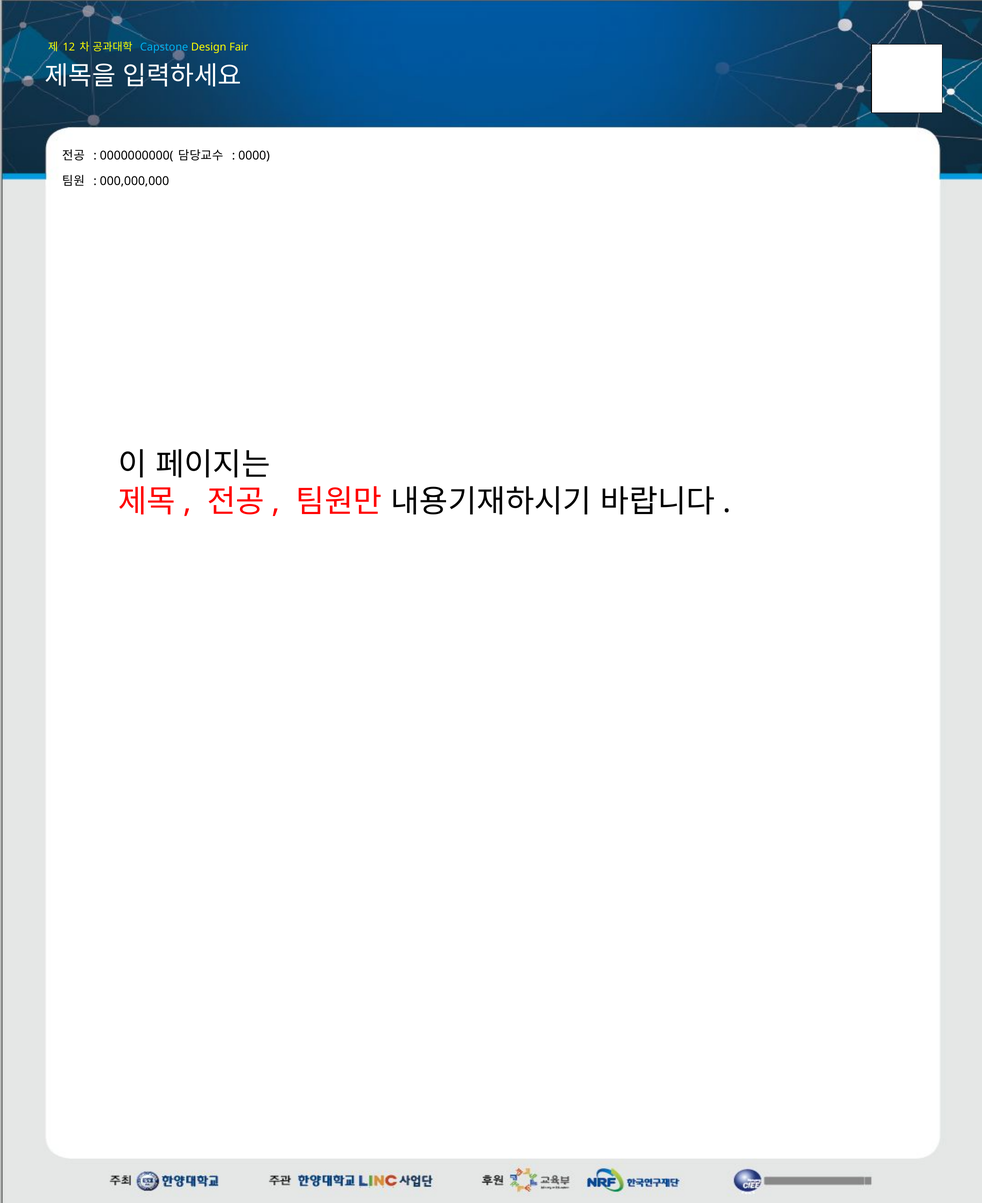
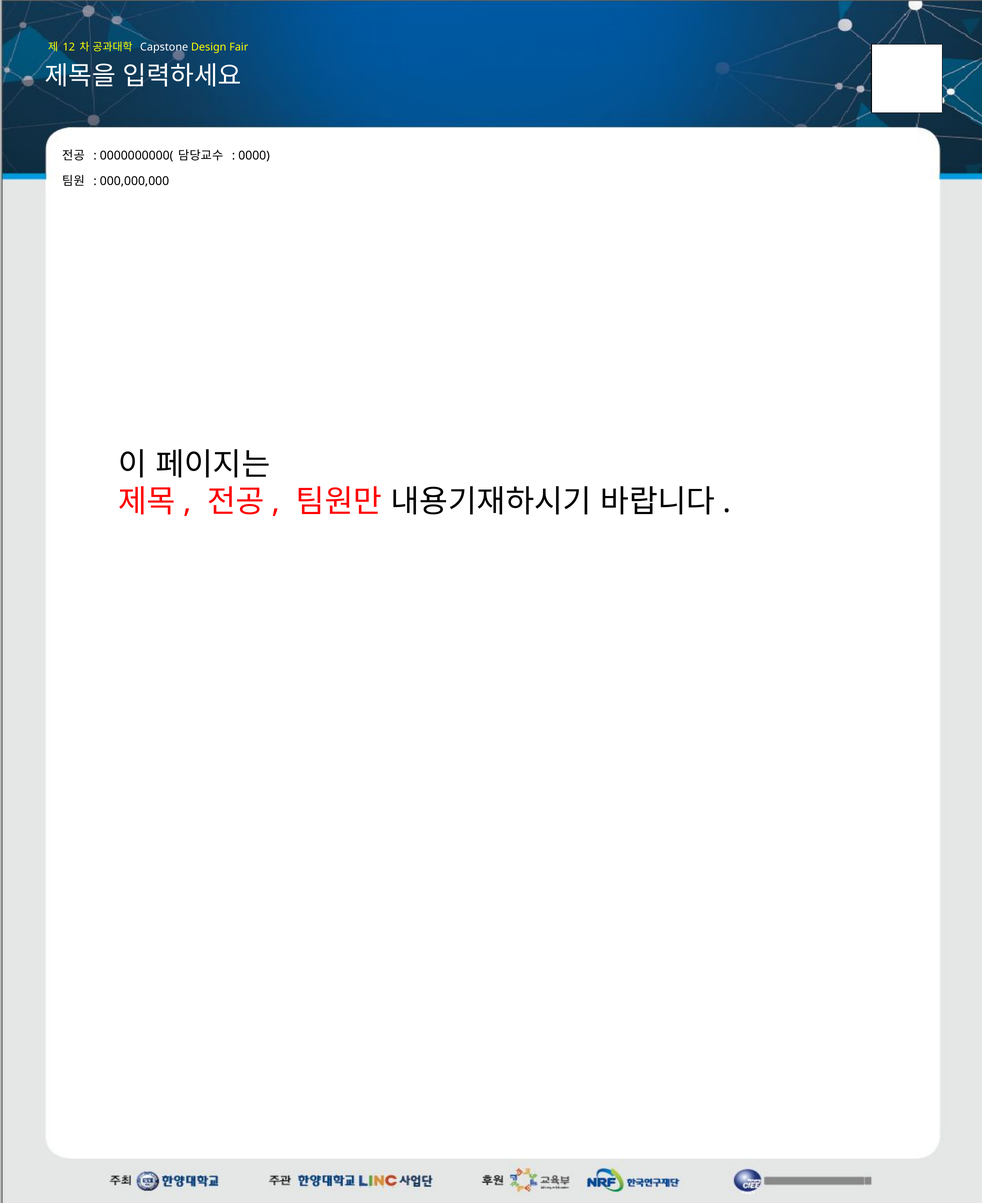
Capstone colour: light blue -> white (164, 47)
